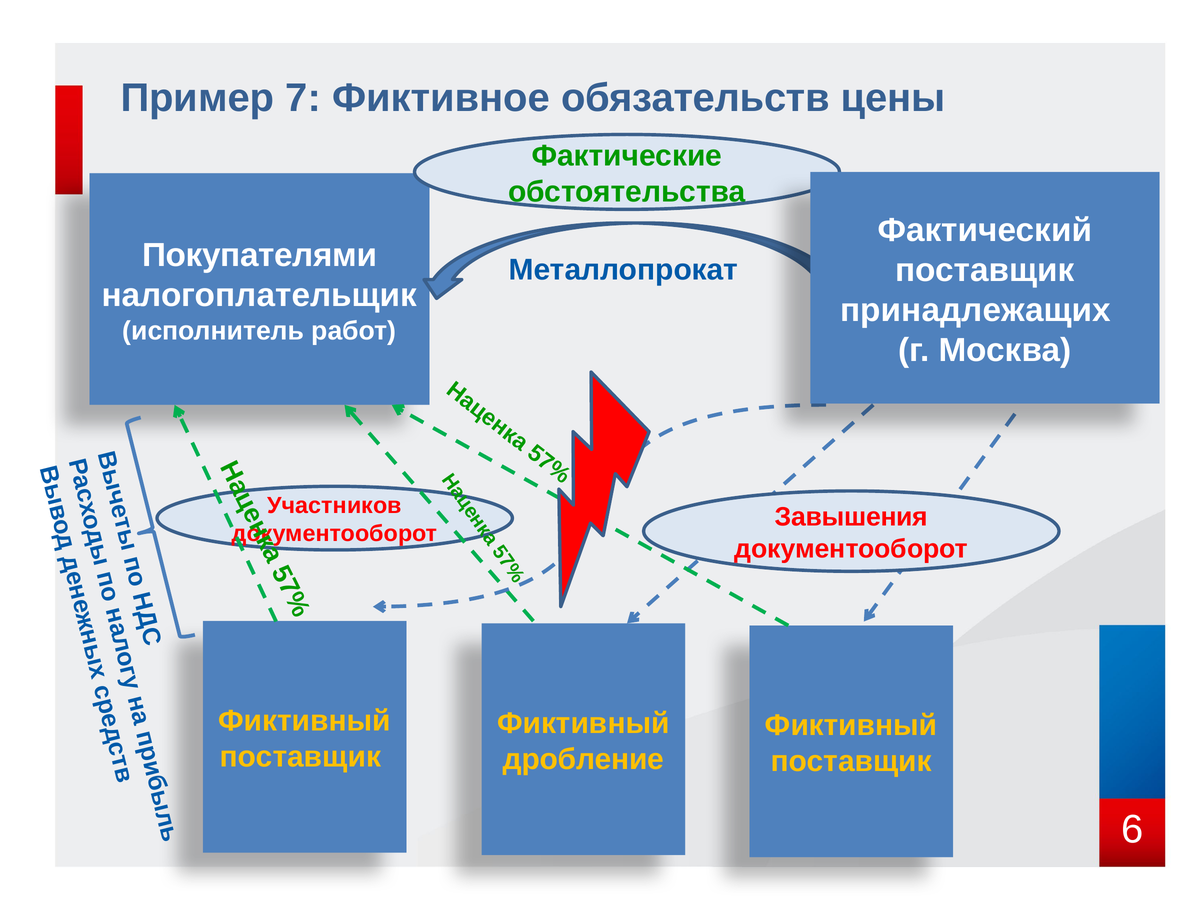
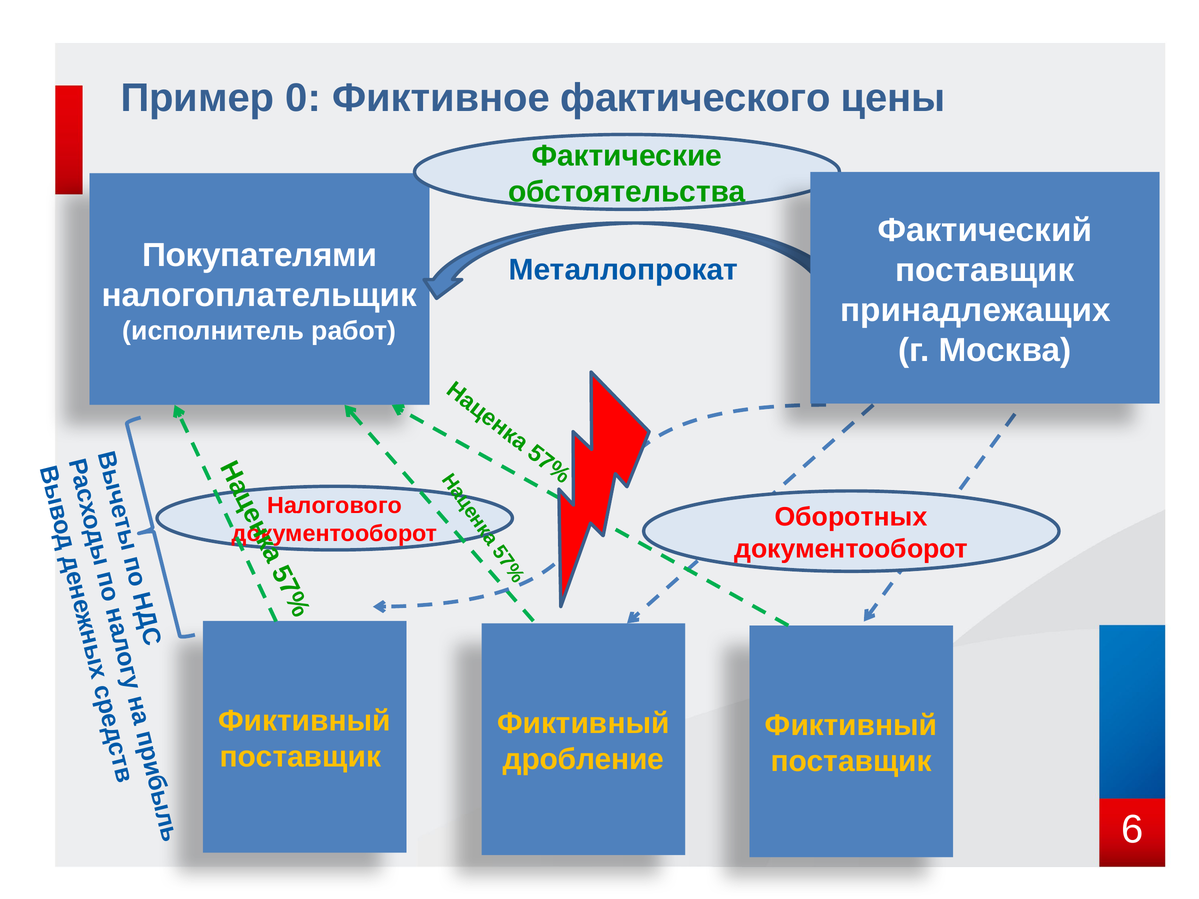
Пример 7: 7 -> 0 (303, 98)
обязательств: обязательств -> фактического (695, 98)
Участников: Участников -> Налогового (335, 506)
Завышения: Завышения -> Оборотных (851, 517)
